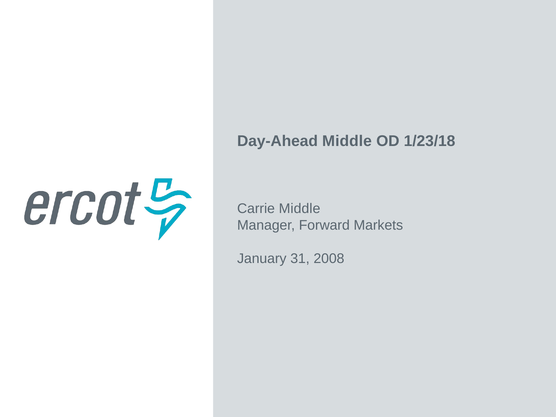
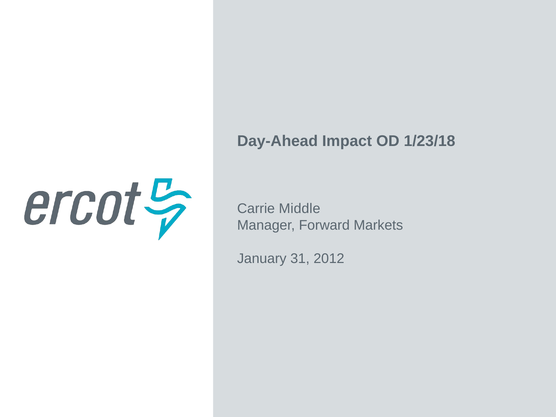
Day-Ahead Middle: Middle -> Impact (347, 141)
2008: 2008 -> 2012 (329, 259)
